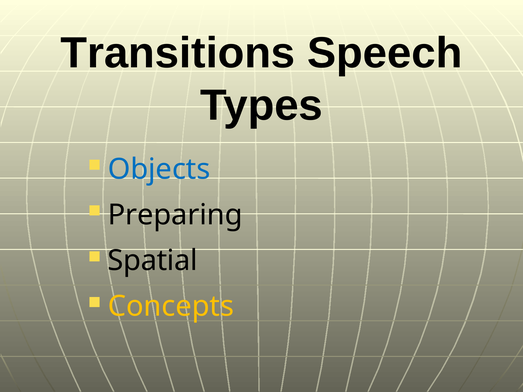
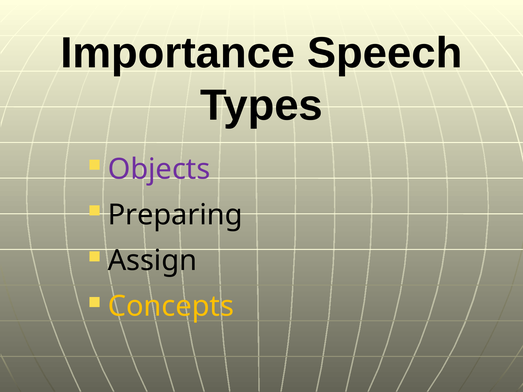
Transitions: Transitions -> Importance (178, 53)
Objects colour: blue -> purple (159, 169)
Spatial: Spatial -> Assign (152, 261)
